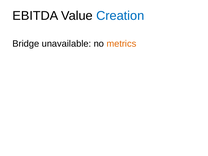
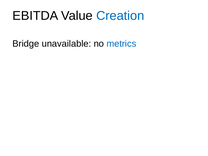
metrics colour: orange -> blue (121, 44)
